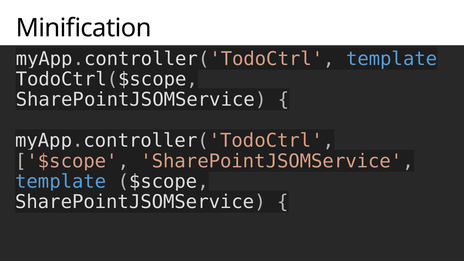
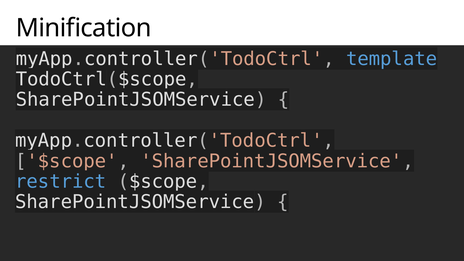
template: template -> restrict (61, 182)
